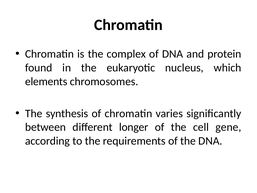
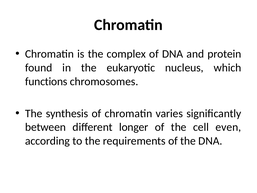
elements: elements -> functions (46, 81)
gene: gene -> even (228, 127)
